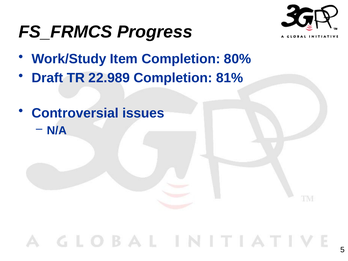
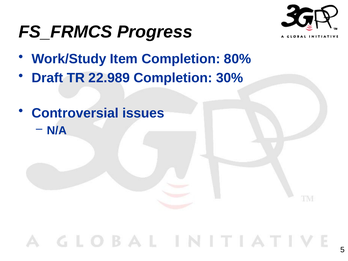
81%: 81% -> 30% (230, 78)
